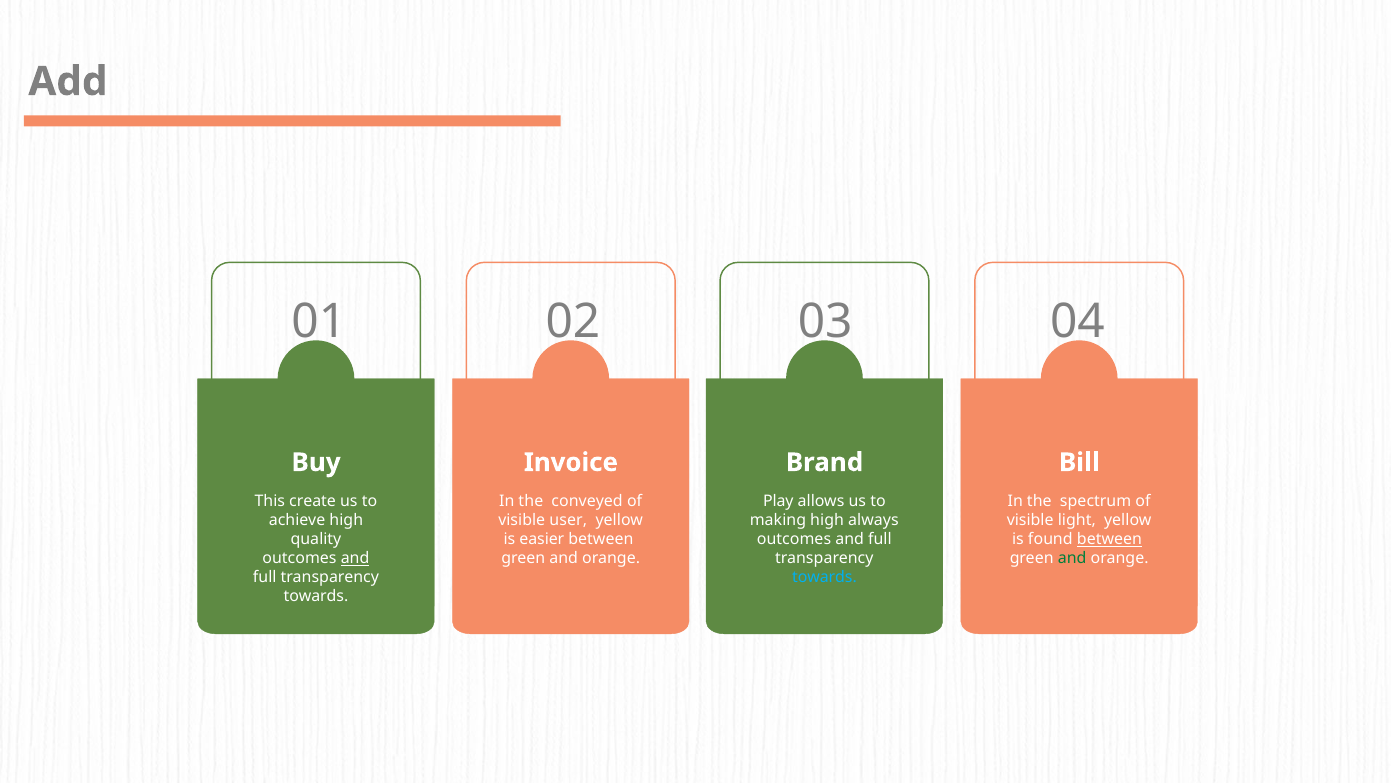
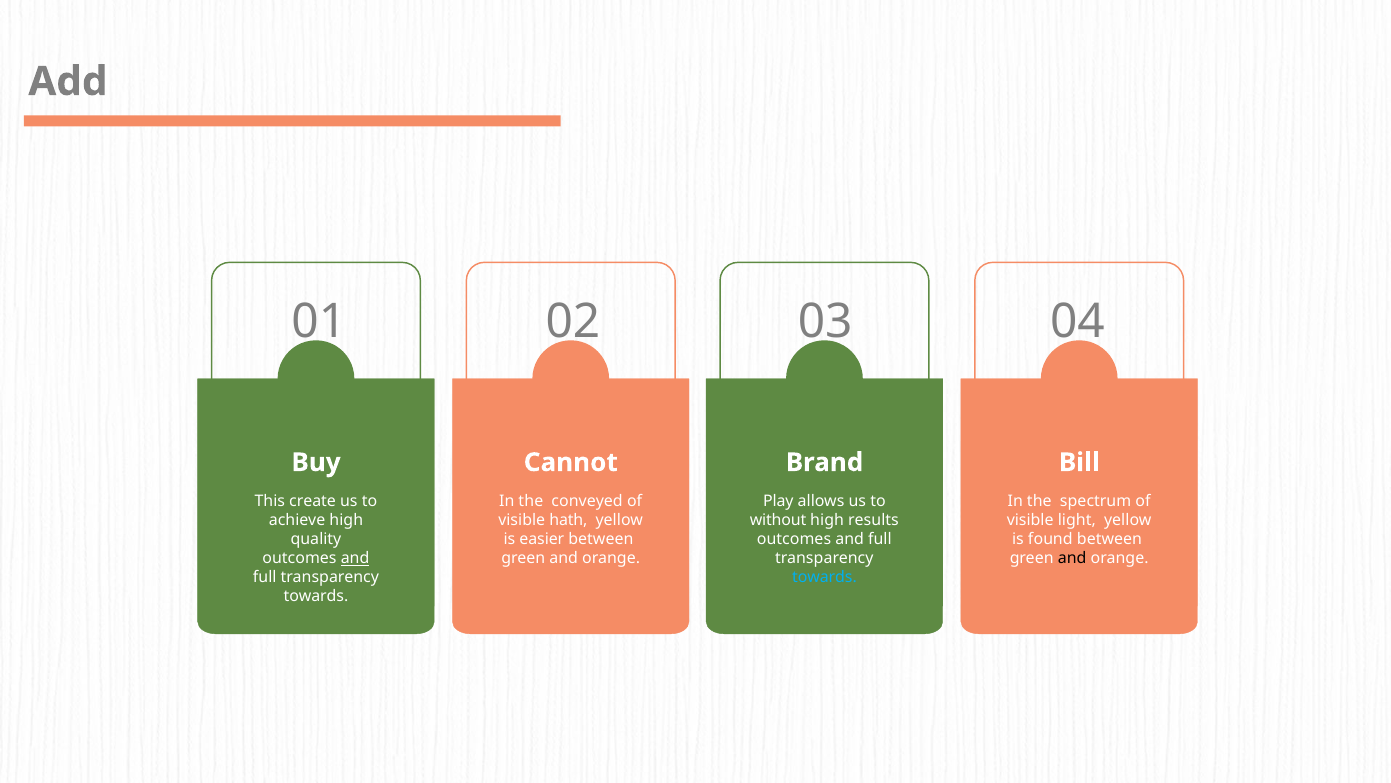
Invoice: Invoice -> Cannot (571, 462)
user: user -> hath (568, 520)
making: making -> without (778, 520)
always: always -> results (873, 520)
between underline: present -> none (1109, 539)
and colour: green -> black (1072, 558)
